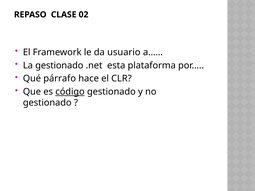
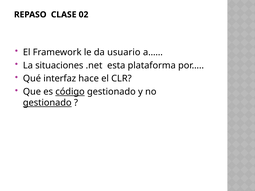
La gestionado: gestionado -> situaciones (59, 65)
párrafo: párrafo -> interfaz (60, 79)
gestionado underline: none -> present (47, 103)
